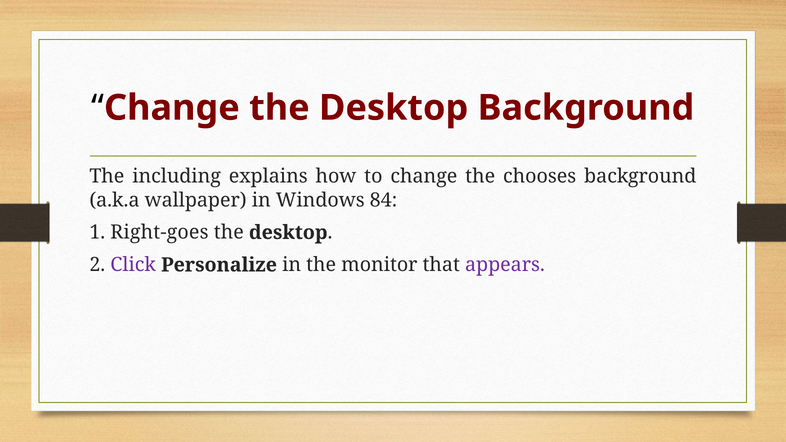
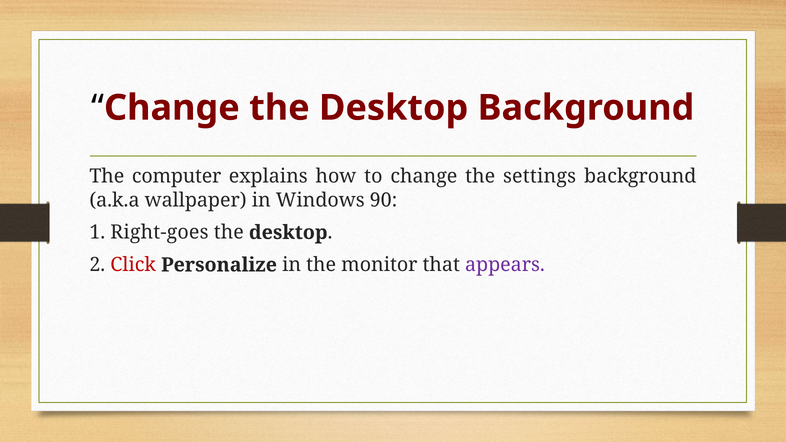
including: including -> computer (177, 177)
chooses: chooses -> settings (540, 177)
84: 84 -> 90 (383, 200)
Click colour: purple -> red (133, 265)
